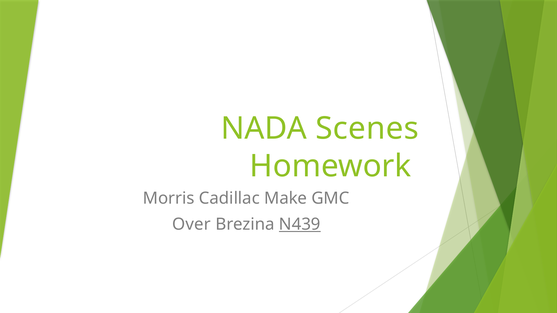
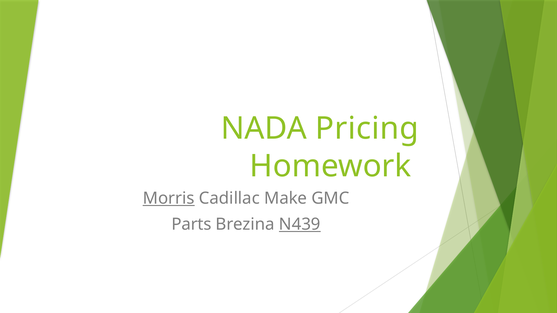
Scenes: Scenes -> Pricing (367, 129)
Morris underline: none -> present (169, 198)
Over: Over -> Parts (192, 224)
